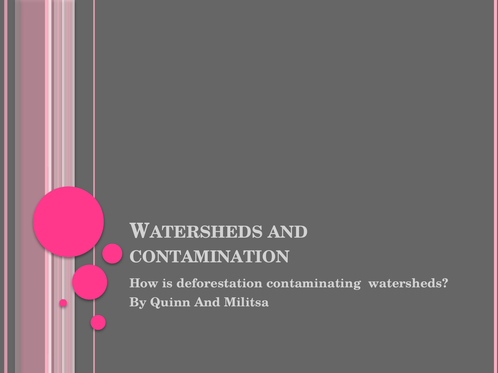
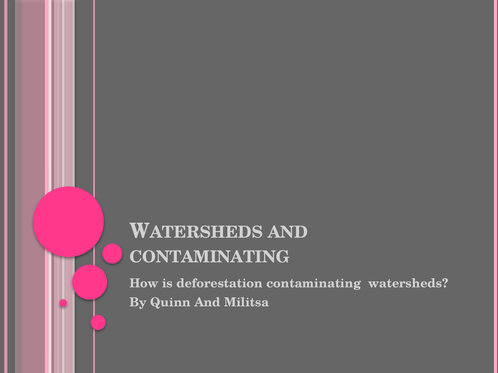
CONTAMINATION: CONTAMINATION -> CONTAMINATING (209, 257)
